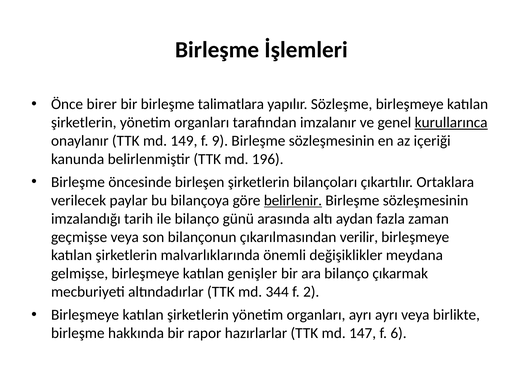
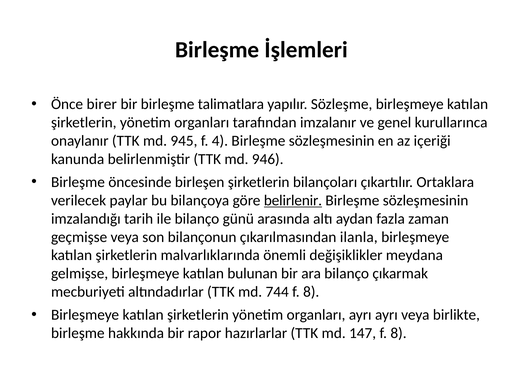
kurullarınca underline: present -> none (451, 123)
149: 149 -> 945 (184, 141)
9: 9 -> 4 (220, 141)
196: 196 -> 946 (268, 159)
verilir: verilir -> ilanla (359, 237)
genişler: genişler -> bulunan (253, 274)
344: 344 -> 744 (277, 292)
2: 2 -> 8 (311, 292)
147 f 6: 6 -> 8 (399, 333)
